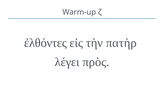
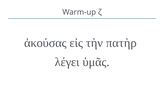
ἐλθόντες: ἐλθόντες -> ἀκούσας (45, 43)
πρὸς: πρὸς -> ὑμᾶς (96, 62)
